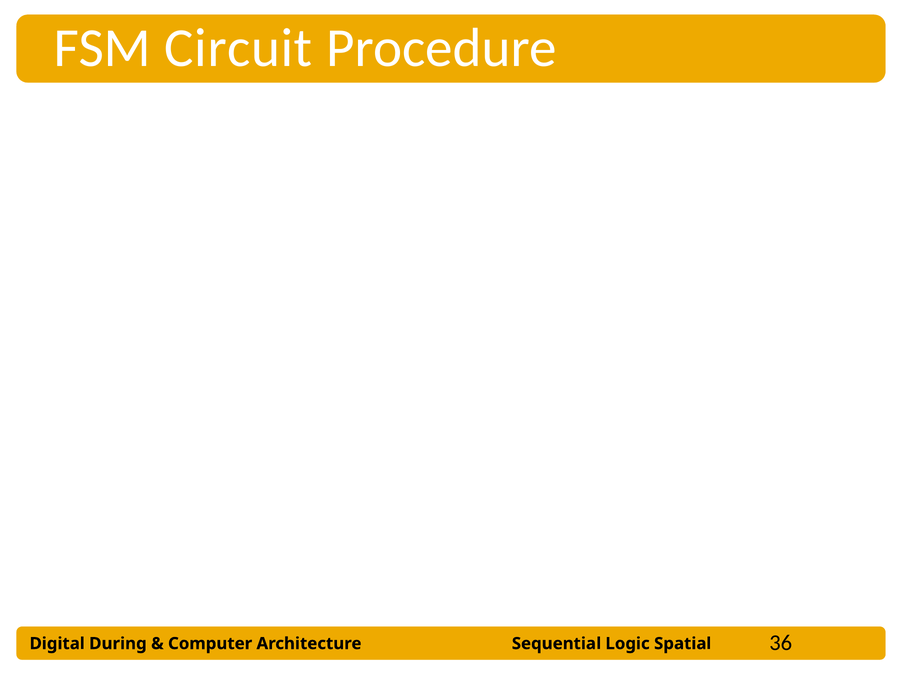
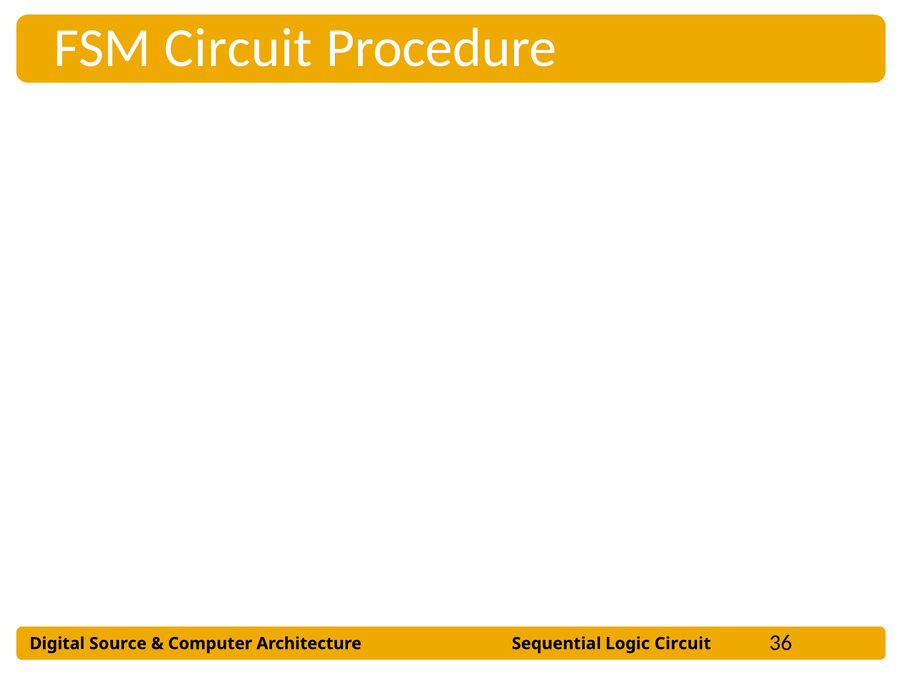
During: During -> Source (118, 644)
Logic Spatial: Spatial -> Circuit (683, 644)
